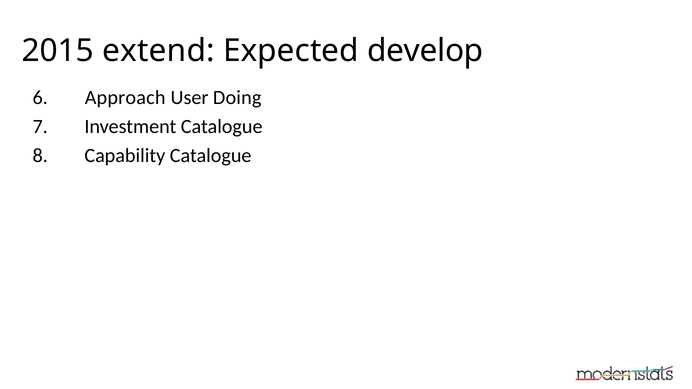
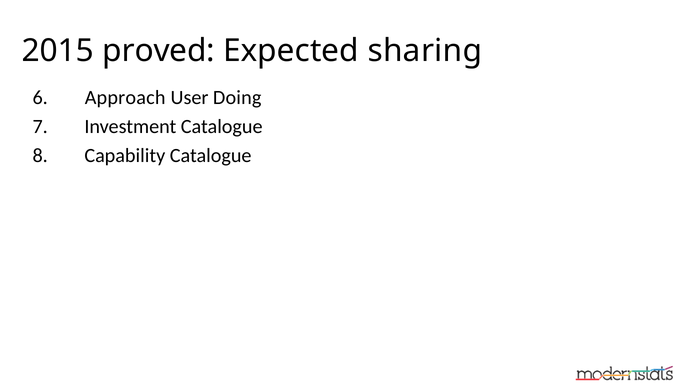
extend: extend -> proved (159, 51)
develop: develop -> sharing (425, 51)
